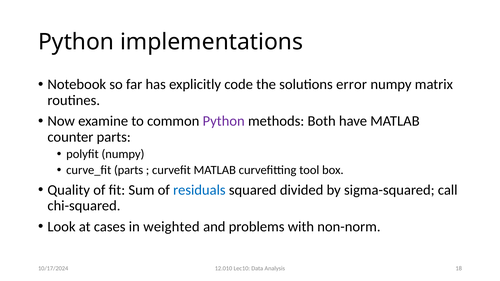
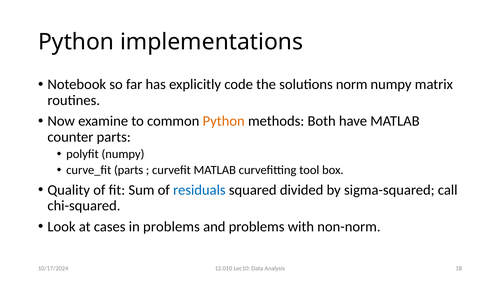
error: error -> norm (352, 85)
Python colour: purple -> orange (224, 121)
in weighted: weighted -> problems (171, 227)
